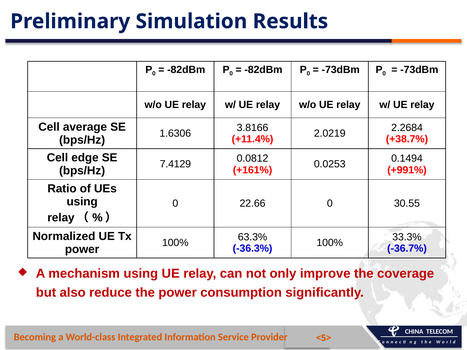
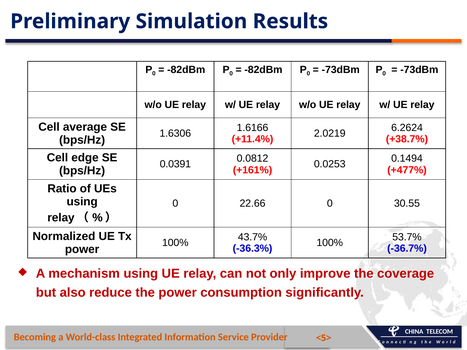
3.8166: 3.8166 -> 1.6166 (253, 128)
2.2684: 2.2684 -> 6.2624 (407, 128)
7.4129: 7.4129 -> 0.0391 (175, 164)
+991%: +991% -> +477% (407, 170)
63.3%: 63.3% -> 43.7% (253, 237)
33.3%: 33.3% -> 53.7% (407, 237)
